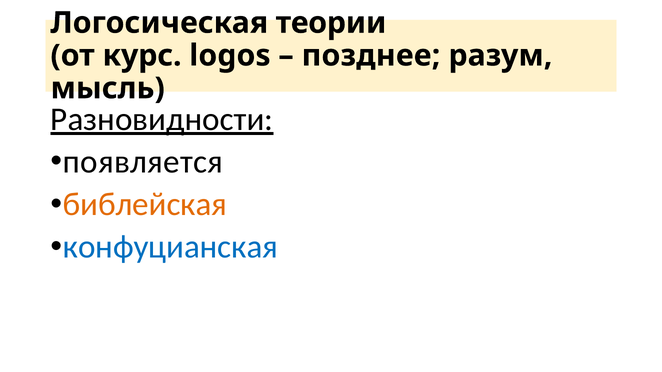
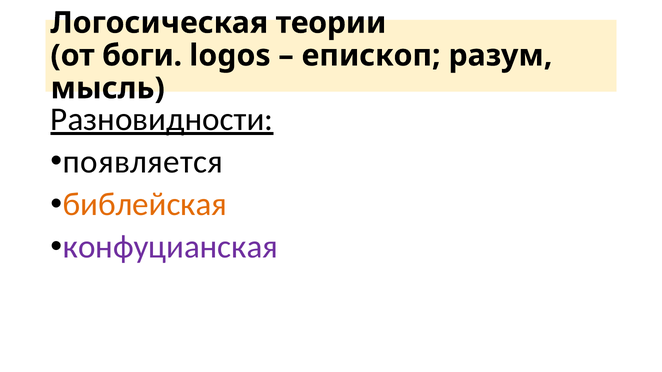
курс: курс -> боги (142, 56)
позднее: позднее -> епископ (371, 56)
конфуцианская colour: blue -> purple (170, 247)
